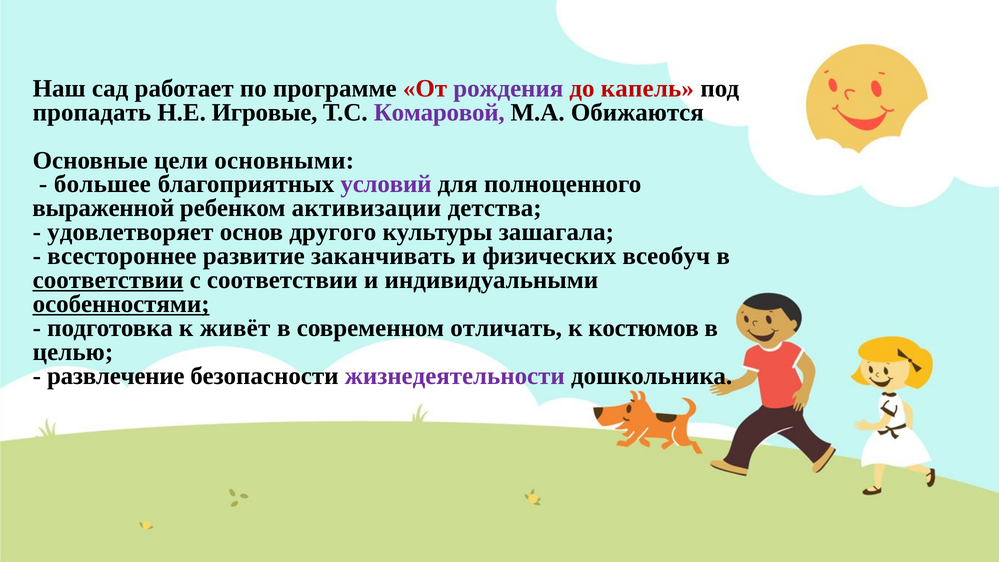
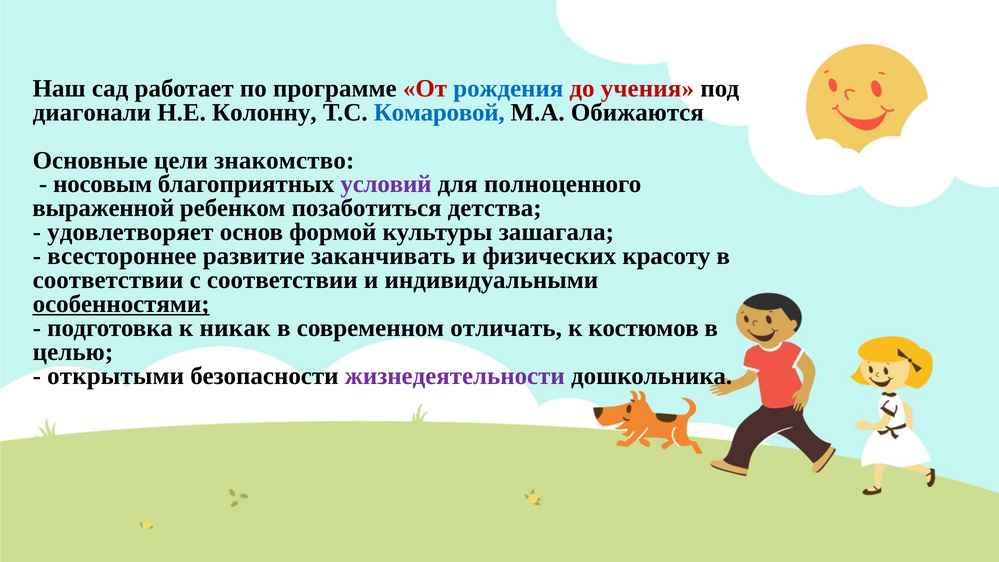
рождения colour: purple -> blue (508, 88)
капель: капель -> учения (647, 88)
пропадать: пропадать -> диагонали (92, 112)
Игровые: Игровые -> Колонну (264, 112)
Комаровой colour: purple -> blue (439, 112)
основными: основными -> знакомство (284, 160)
большее: большее -> носовым (103, 184)
активизации: активизации -> позаботиться (367, 208)
другого: другого -> формой (333, 232)
всеобуч: всеобуч -> красоту (666, 256)
соответствии underline: present -> none (108, 280)
живёт: живёт -> никак (235, 328)
развлечение: развлечение -> открытыми (116, 376)
